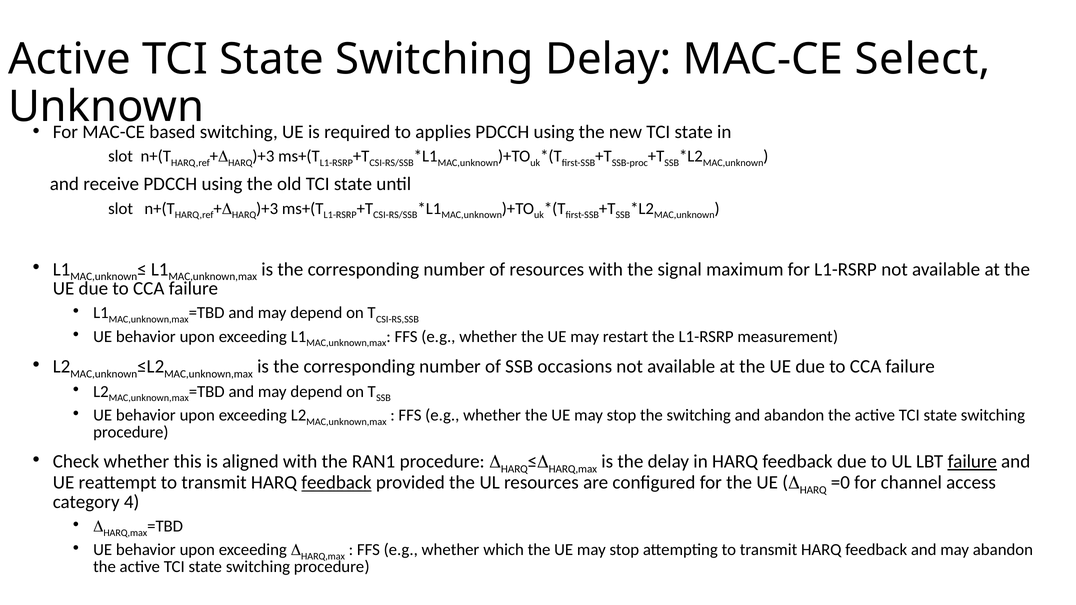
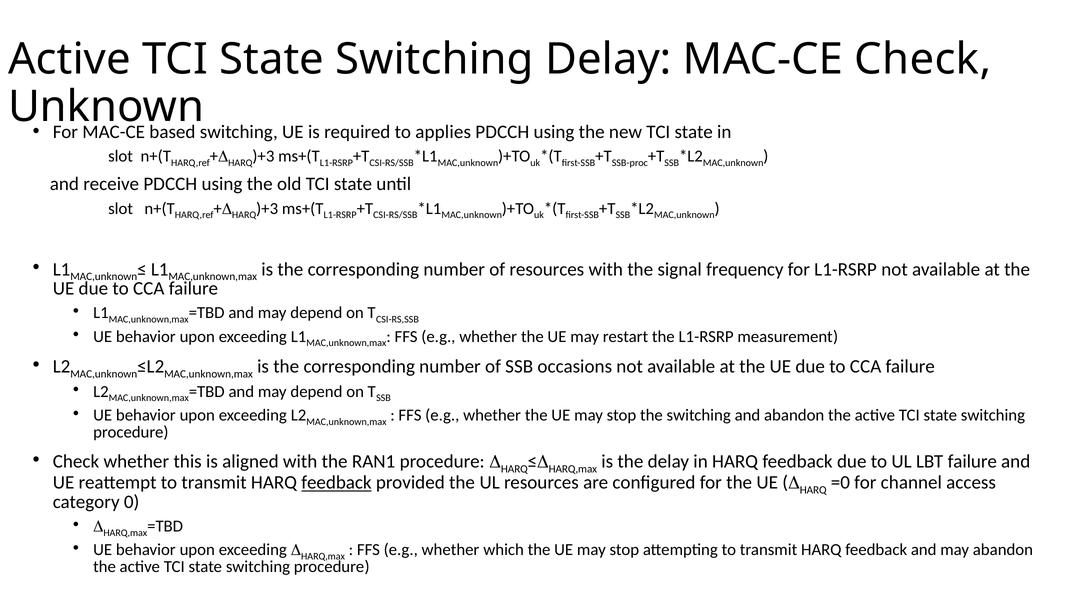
MAC-CE Select: Select -> Check (923, 60)
maximum: maximum -> frequency (745, 269)
failure underline: present -> none (972, 462)
4: 4 -> 0 (132, 502)
